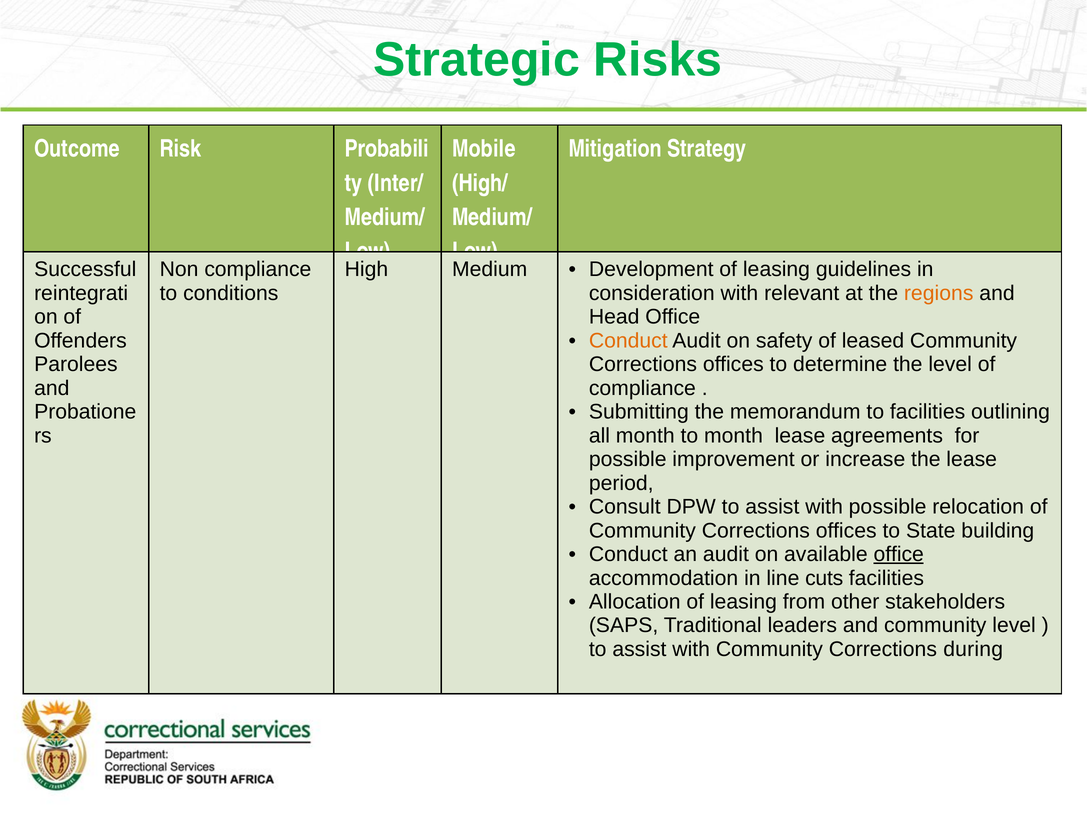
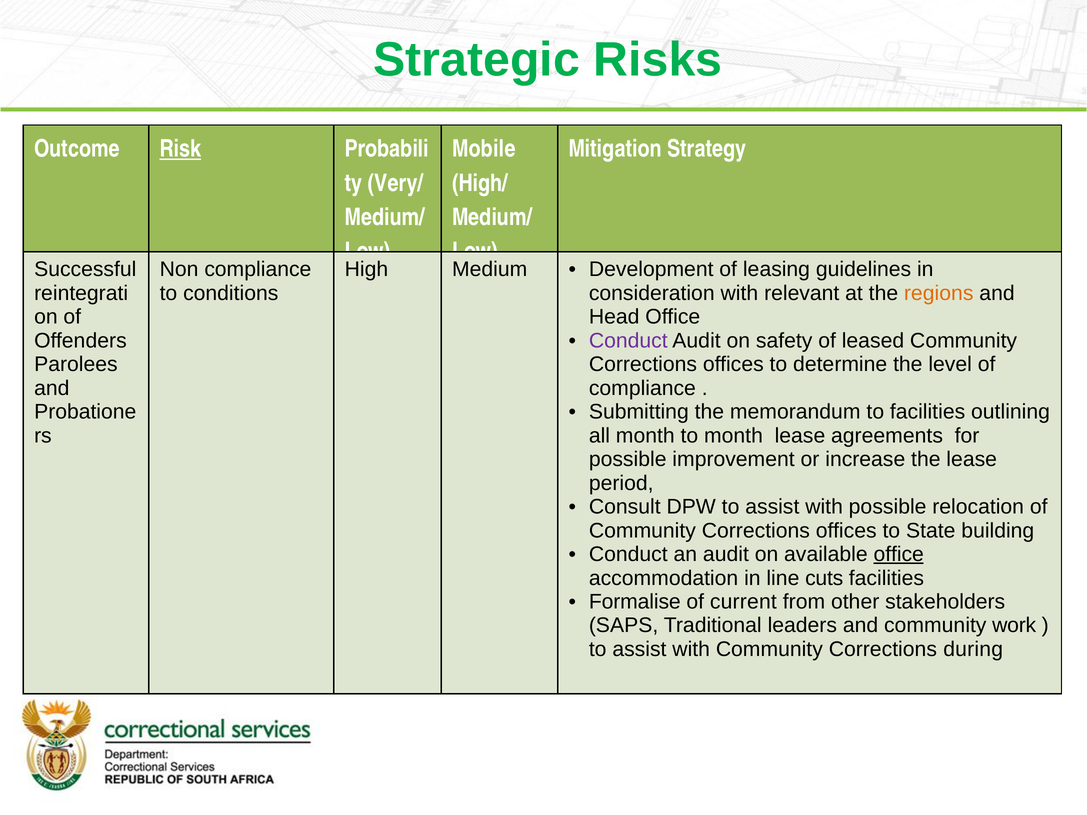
Risk underline: none -> present (180, 149)
Inter/: Inter/ -> Very/ (396, 183)
Conduct colour: orange -> purple (628, 341)
Allocation: Allocation -> Formalise (635, 602)
leasing: leasing -> current (743, 602)
community level: level -> work (1014, 626)
